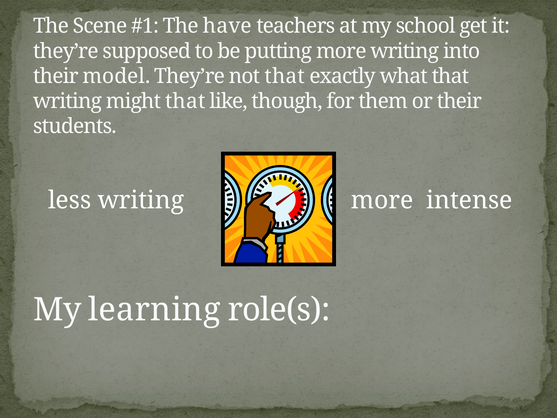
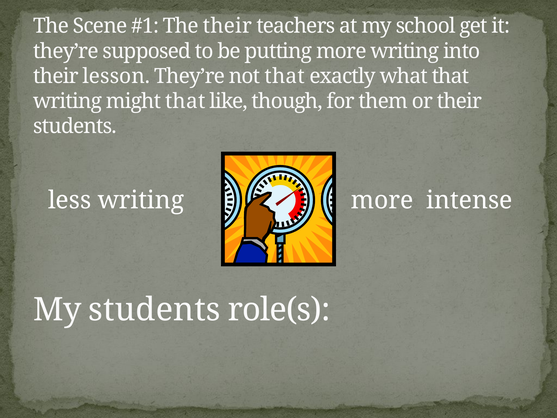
The have: have -> their (227, 26)
model: model -> lesson (116, 76)
My learning: learning -> students (154, 310)
